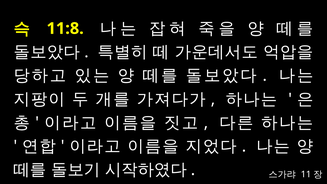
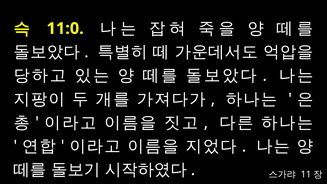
11:8: 11:8 -> 11:0 (65, 28)
